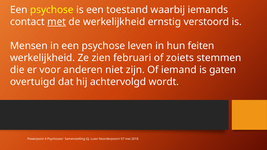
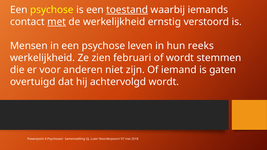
toestand underline: none -> present (127, 10)
feiten: feiten -> reeks (201, 46)
of zoiets: zoiets -> wordt (180, 58)
